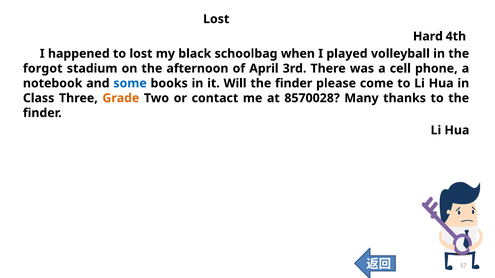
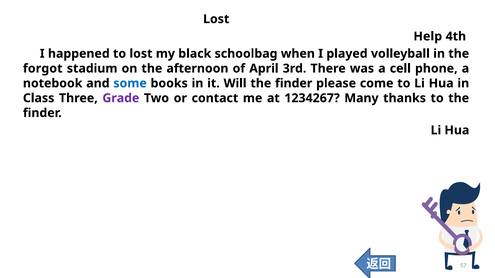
Hard: Hard -> Help (428, 36)
Grade colour: orange -> purple (121, 98)
8570028: 8570028 -> 1234267 (312, 98)
